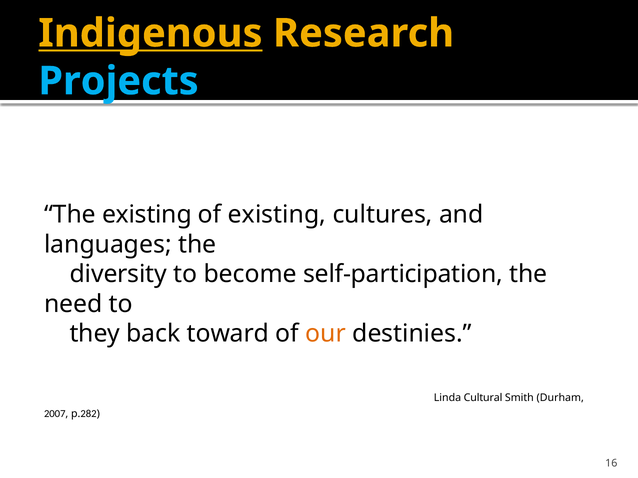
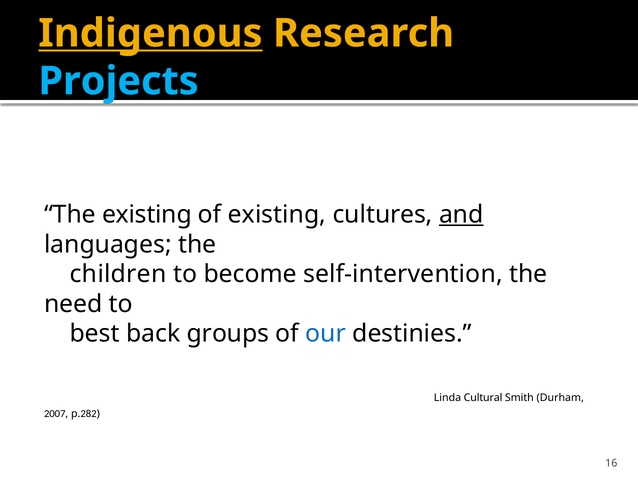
and underline: none -> present (461, 215)
diversity: diversity -> children (118, 275)
self-participation: self-participation -> self-intervention (403, 275)
they: they -> best (95, 334)
toward: toward -> groups (228, 334)
our colour: orange -> blue (326, 334)
